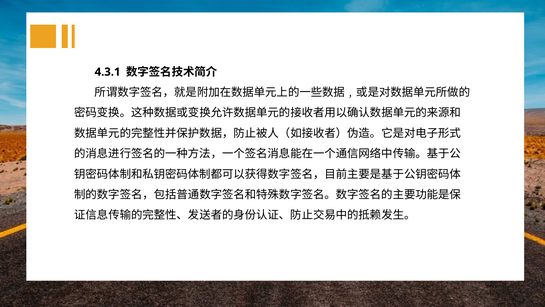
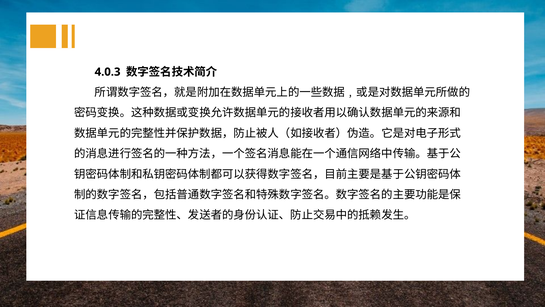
4.3.1: 4.3.1 -> 4.0.3 (108, 72)
